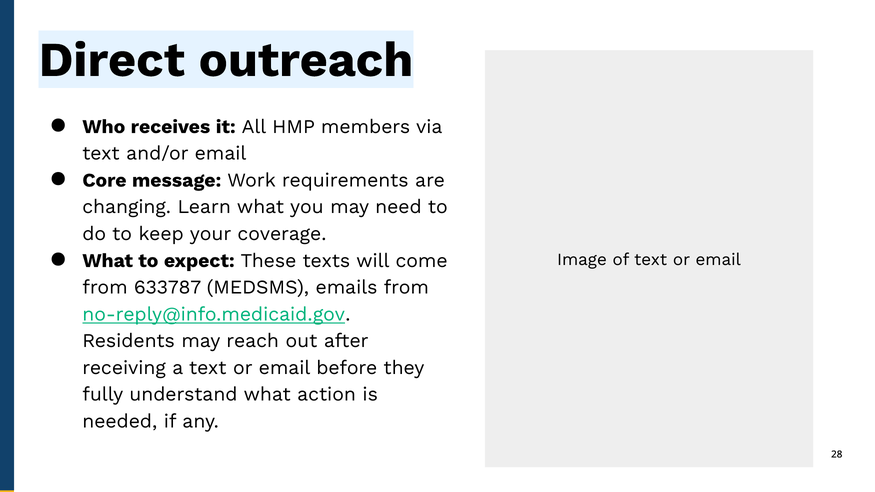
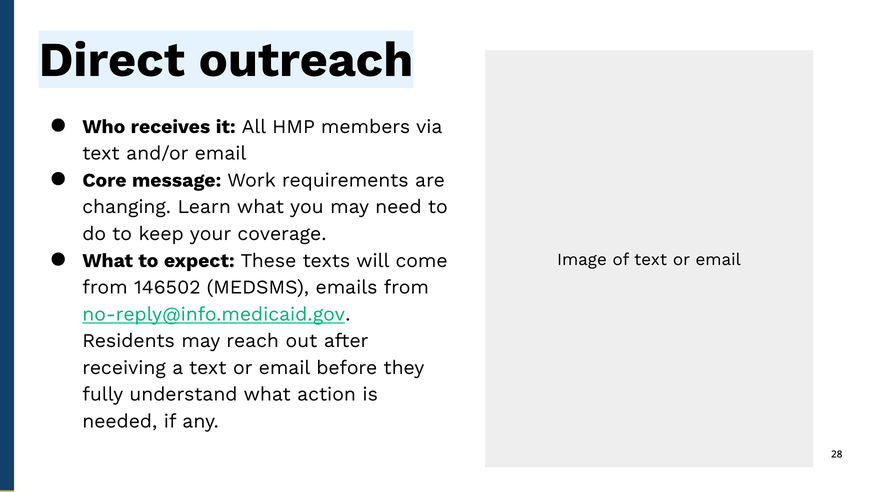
633787: 633787 -> 146502 (167, 288)
